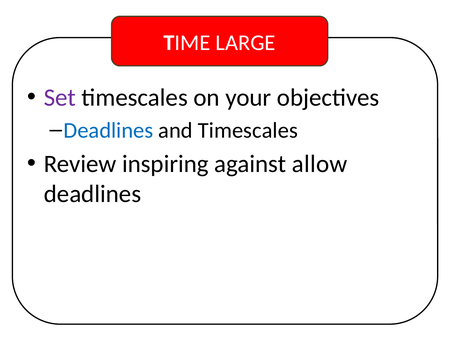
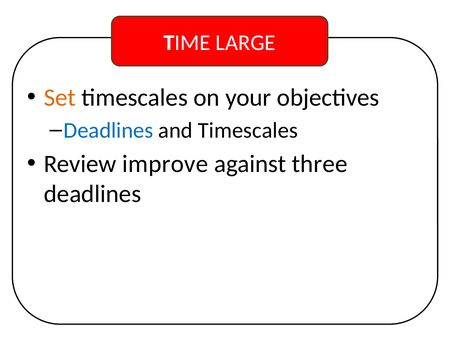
Set colour: purple -> orange (60, 98)
inspiring: inspiring -> improve (165, 164)
allow: allow -> three (320, 164)
